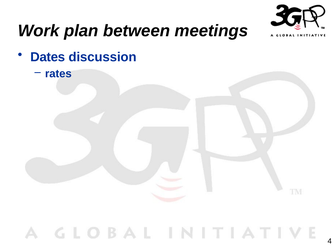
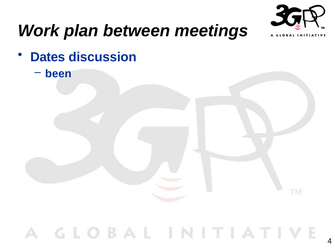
rates: rates -> been (58, 73)
